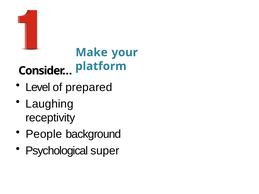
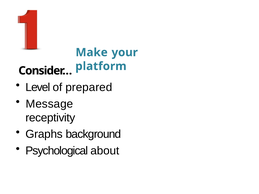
Laughing: Laughing -> Message (49, 104)
People: People -> Graphs (44, 134)
super: super -> about (105, 151)
